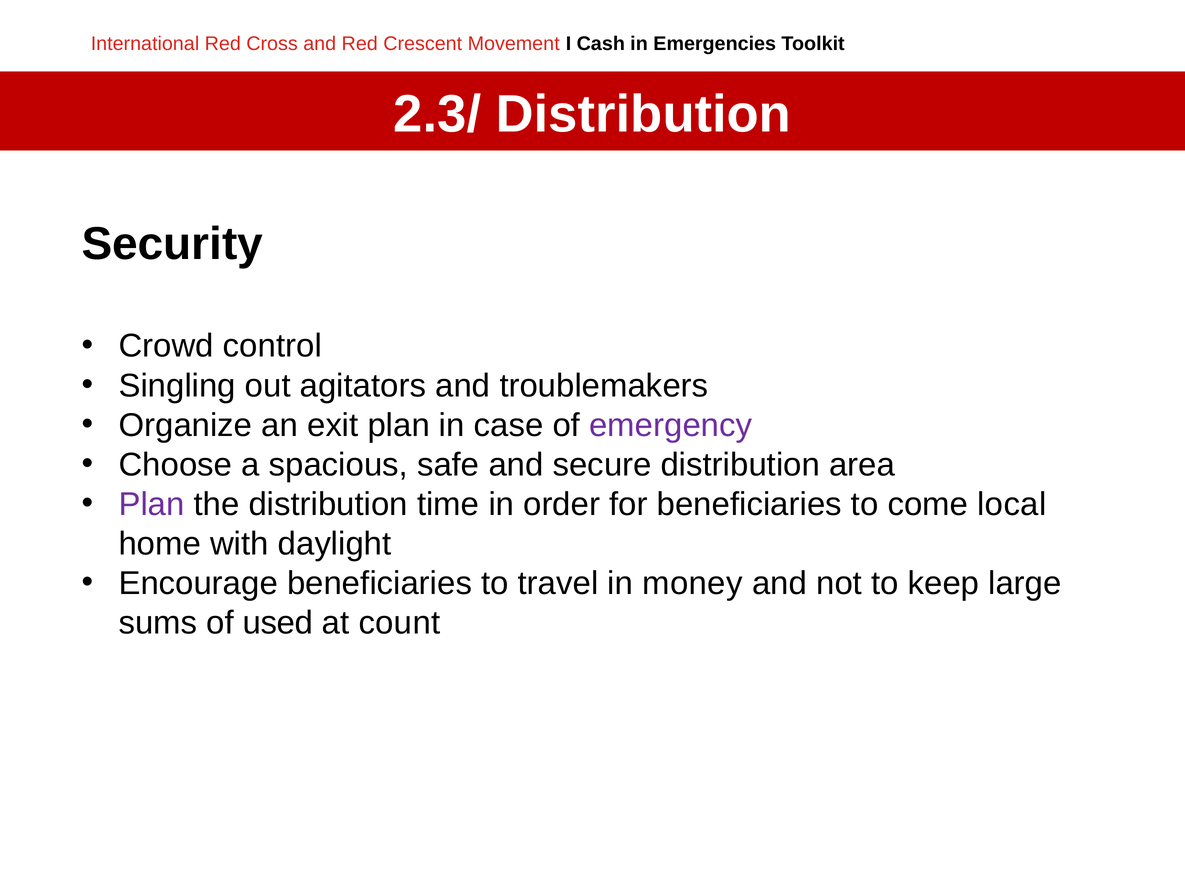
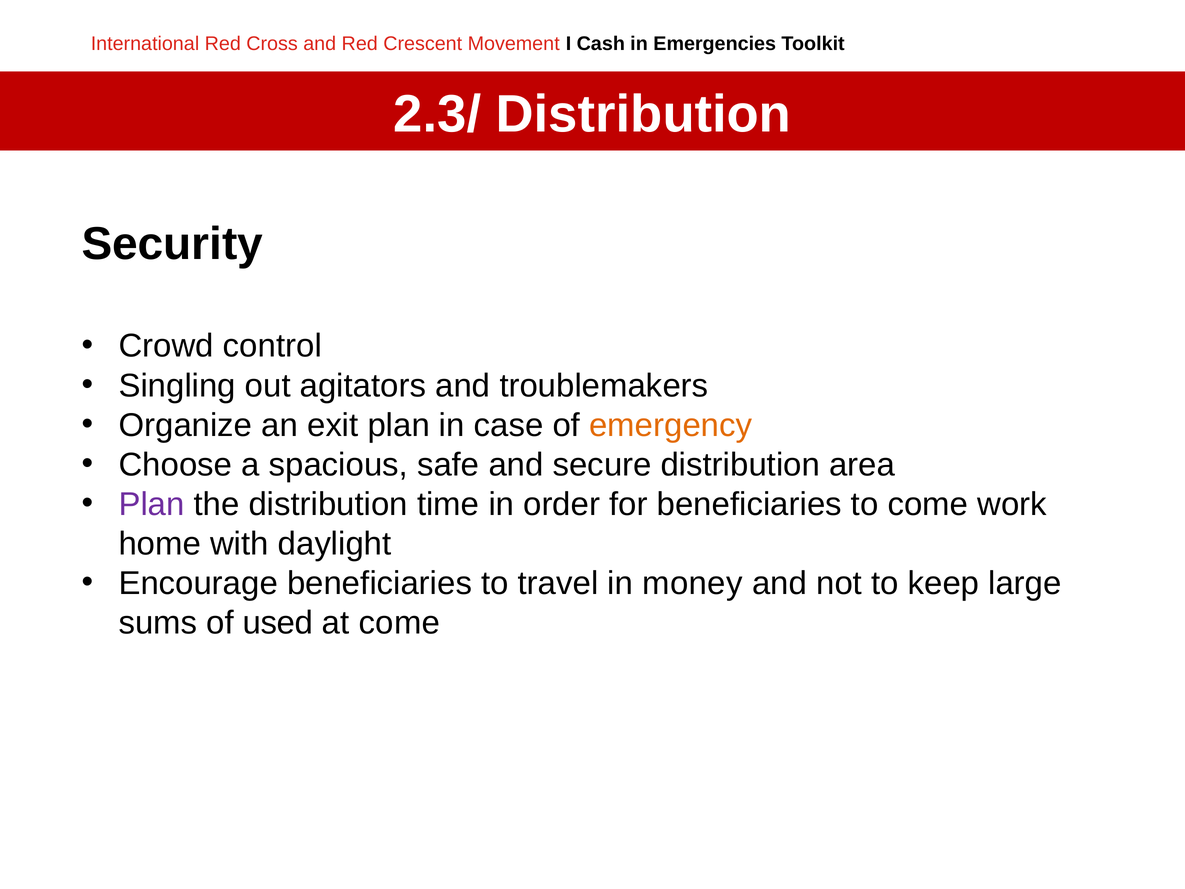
emergency colour: purple -> orange (671, 425)
local: local -> work (1012, 504)
at count: count -> come (399, 623)
